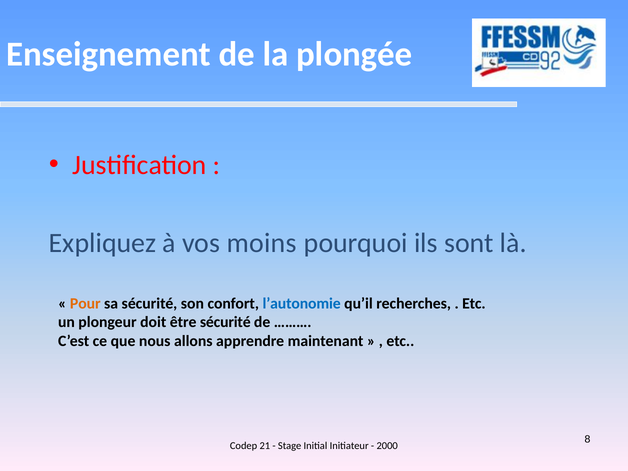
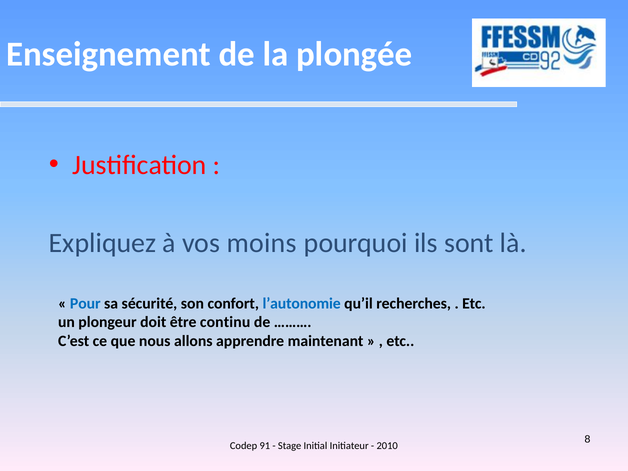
Pour colour: orange -> blue (85, 303)
être sécurité: sécurité -> continu (225, 322)
21: 21 -> 91 (265, 446)
2000: 2000 -> 2010 (387, 446)
